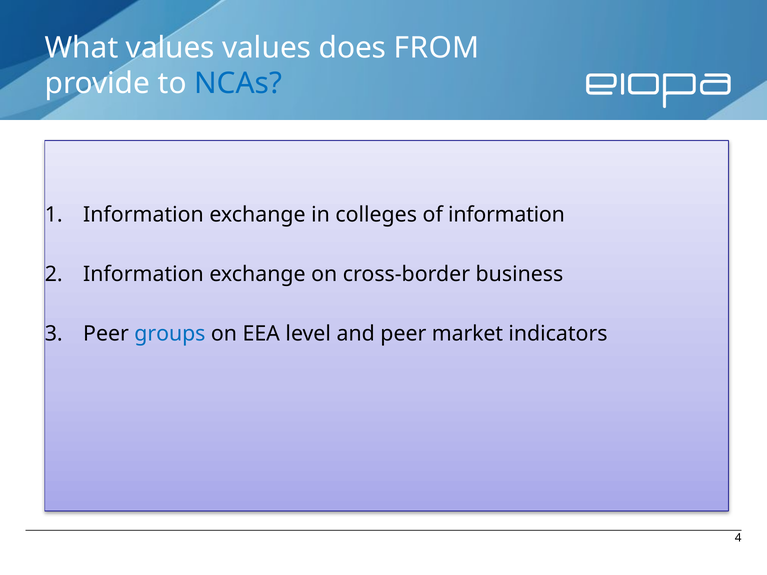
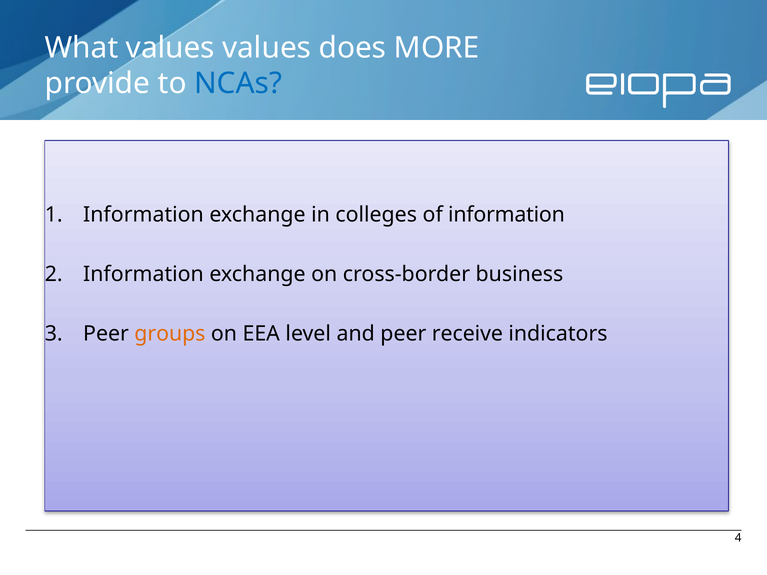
FROM: FROM -> MORE (437, 48)
groups colour: blue -> orange (170, 334)
market: market -> receive (467, 334)
